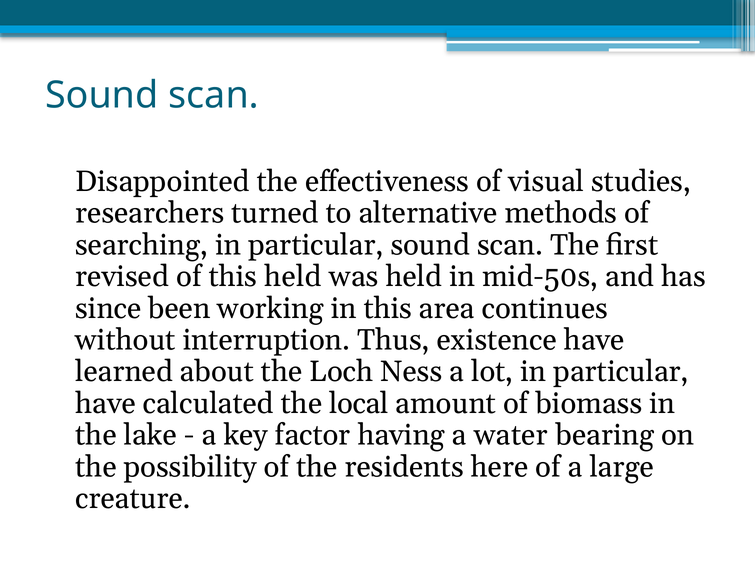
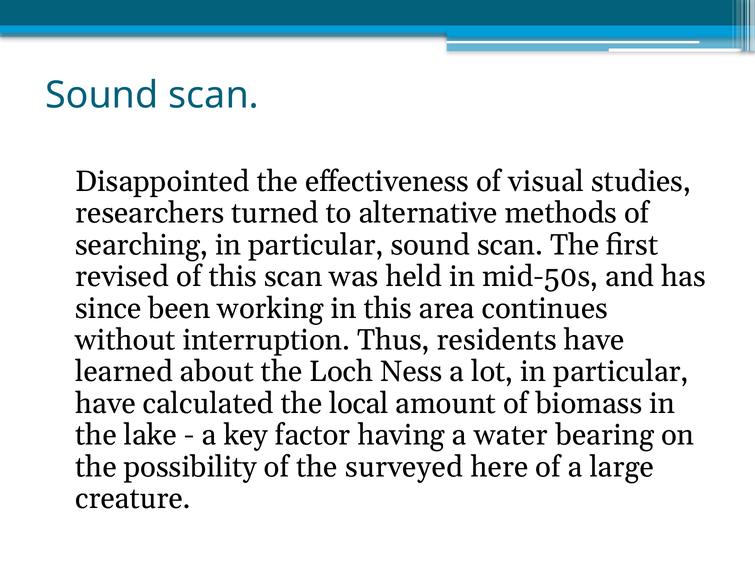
this held: held -> scan (293, 277)
existence: existence -> residents (497, 340)
residents: residents -> surveyed (404, 467)
